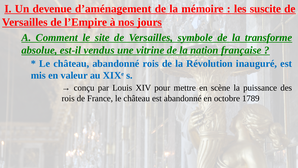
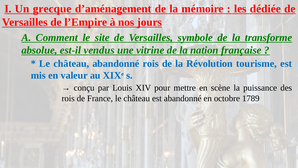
devenue: devenue -> grecque (52, 9)
suscite: suscite -> dédiée (265, 9)
inauguré: inauguré -> tourisme (256, 63)
